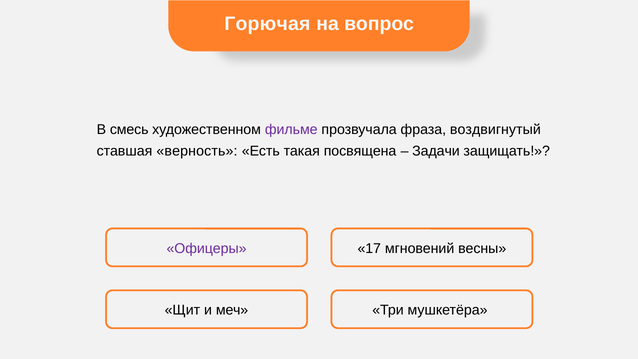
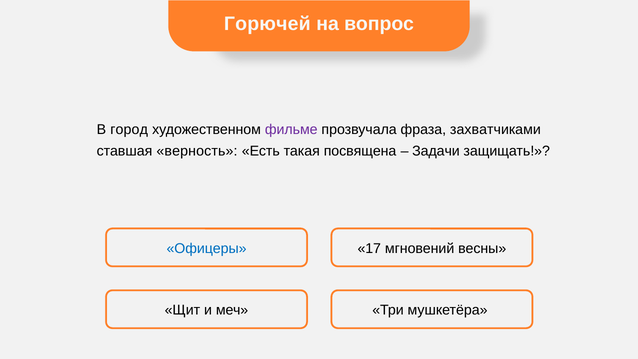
Горючая: Горючая -> Горючей (267, 24)
смесь: смесь -> город (129, 130)
воздвигнутый: воздвигнутый -> захватчиками (495, 130)
Офицеры colour: purple -> blue (207, 248)
